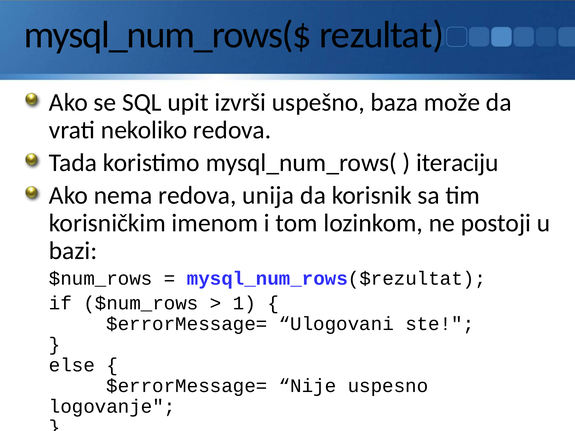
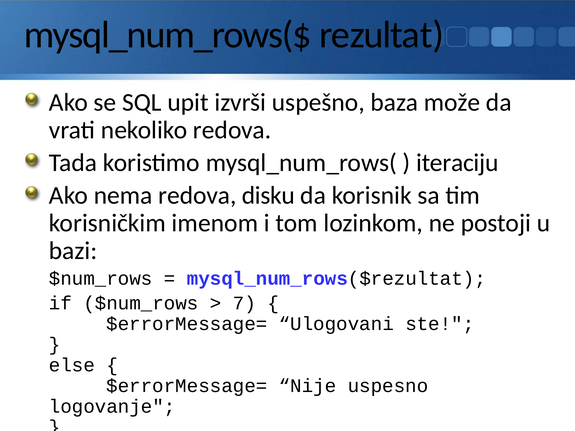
unija: unija -> disku (268, 195)
1: 1 -> 7 (244, 303)
